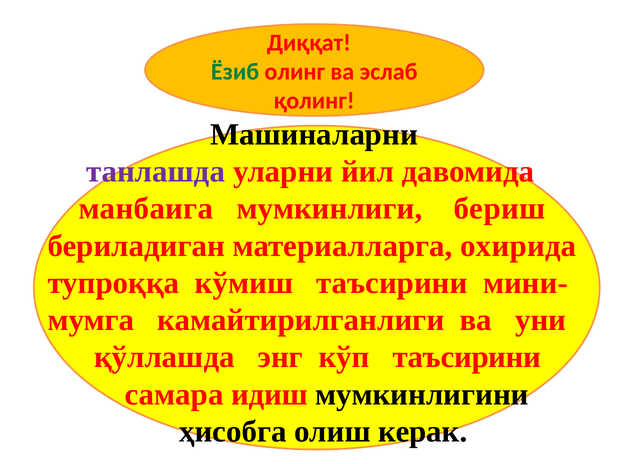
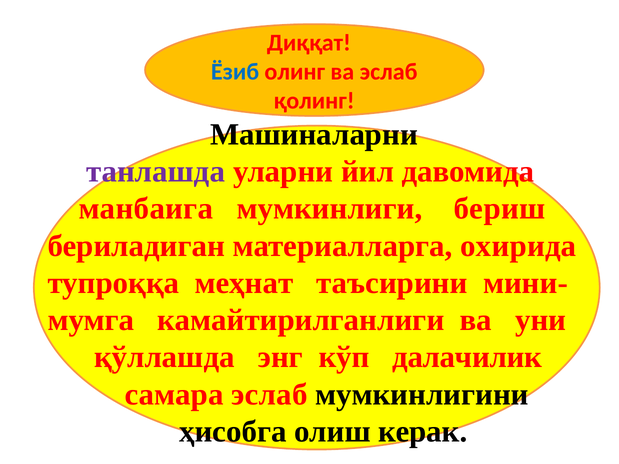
Ёзиб colour: green -> blue (235, 72)
кўмиш: кўмиш -> меҳнат (244, 283)
кўп таъсирини: таъсирини -> далачилик (467, 357)
самара идиш: идиш -> эслаб (269, 395)
